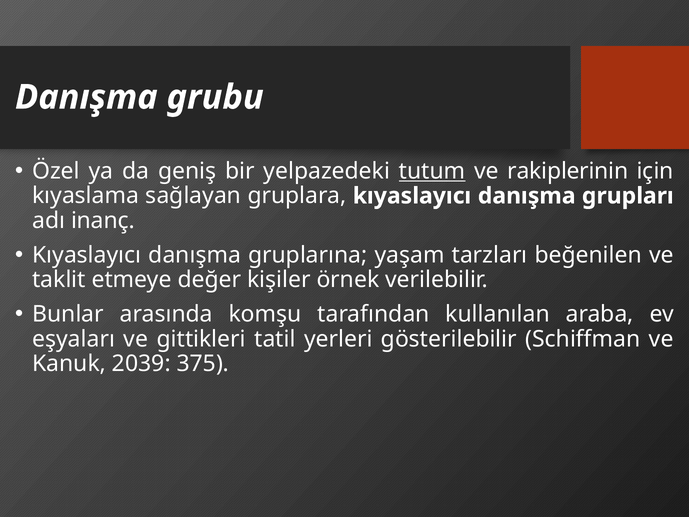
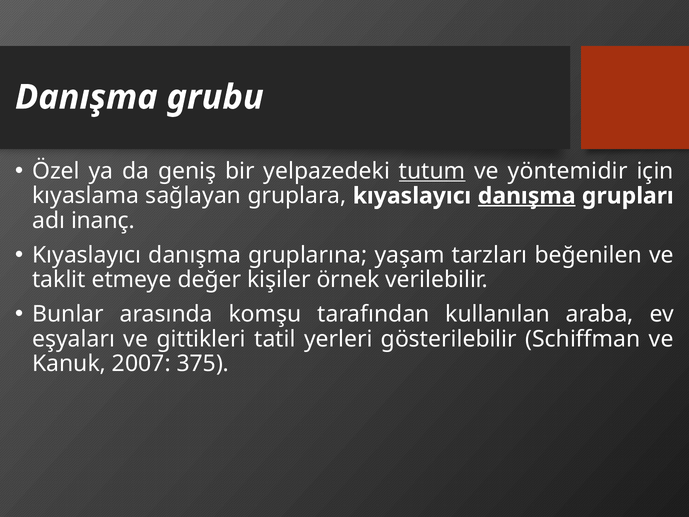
rakiplerinin: rakiplerinin -> yöntemidir (568, 171)
danışma underline: none -> present (527, 196)
2039: 2039 -> 2007 (141, 364)
